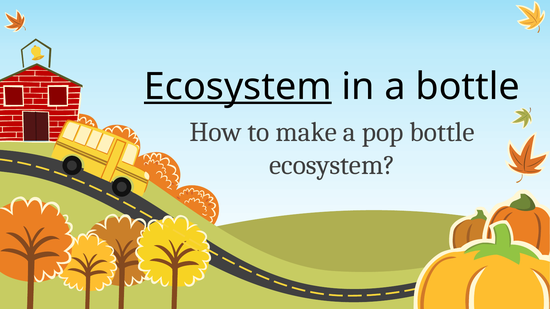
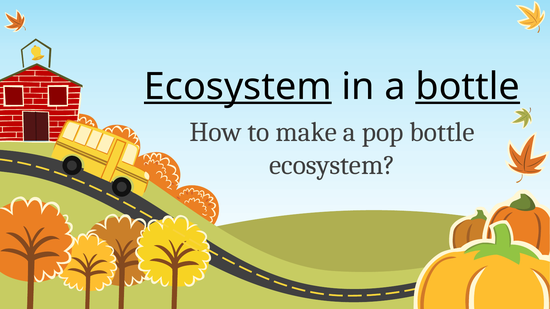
bottle underline: none -> present (468, 87)
